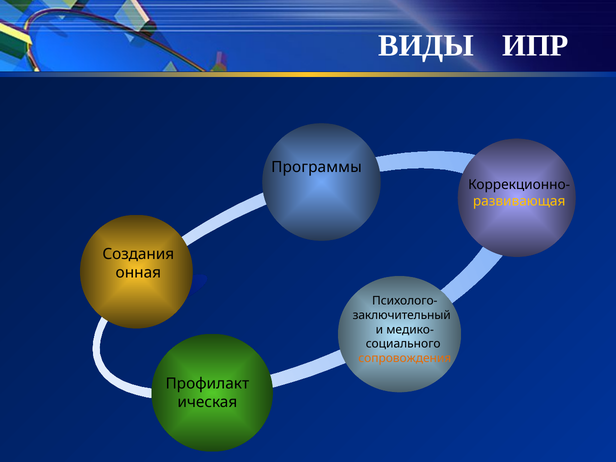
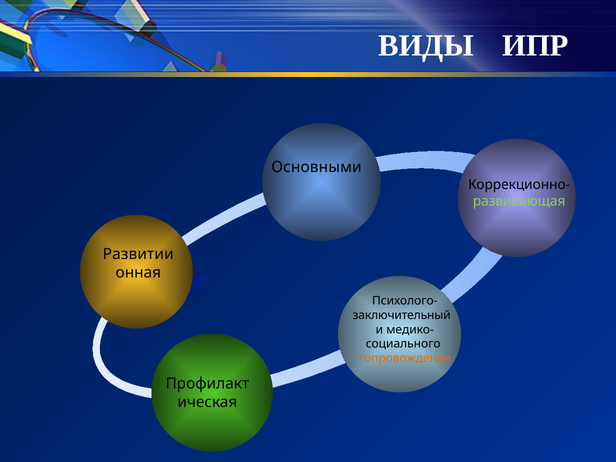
Программы: Программы -> Основными (316, 167)
развивающая colour: yellow -> light green (519, 201)
Создания: Создания -> Развитии (138, 254)
